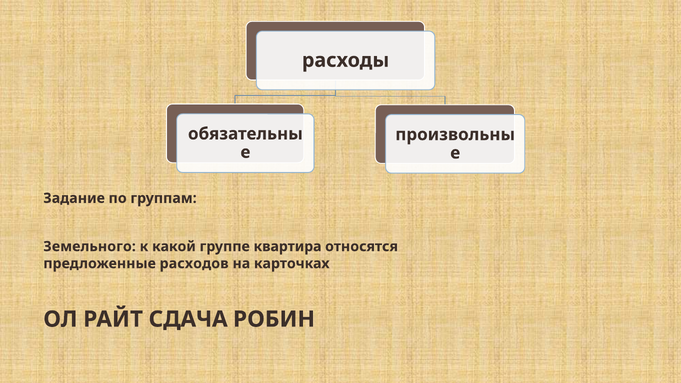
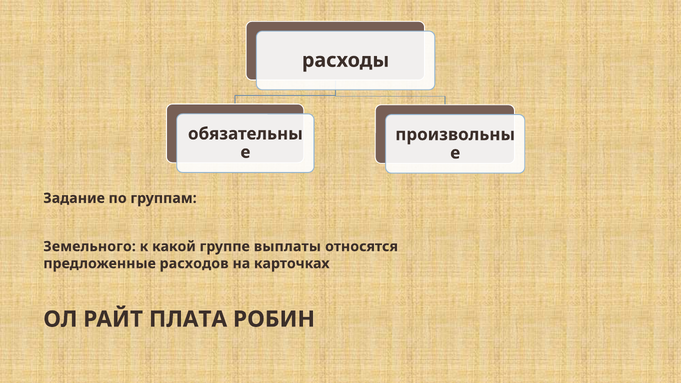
квартира: квартира -> выплаты (287, 247)
СДАЧА: СДАЧА -> ПЛАТА (188, 319)
